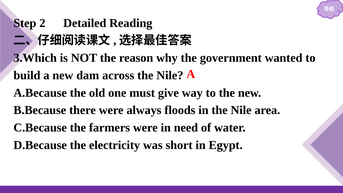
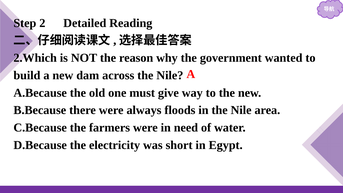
3.Which: 3.Which -> 2.Which (35, 58)
